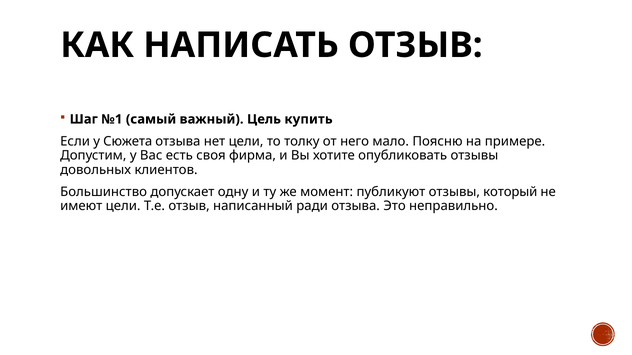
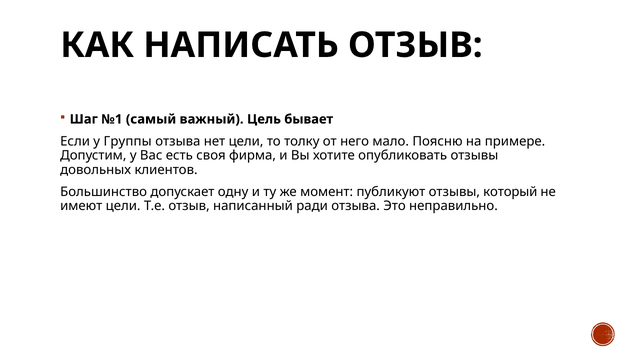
купить: купить -> бывает (309, 119)
Сюжета: Сюжета -> Группы (128, 141)
